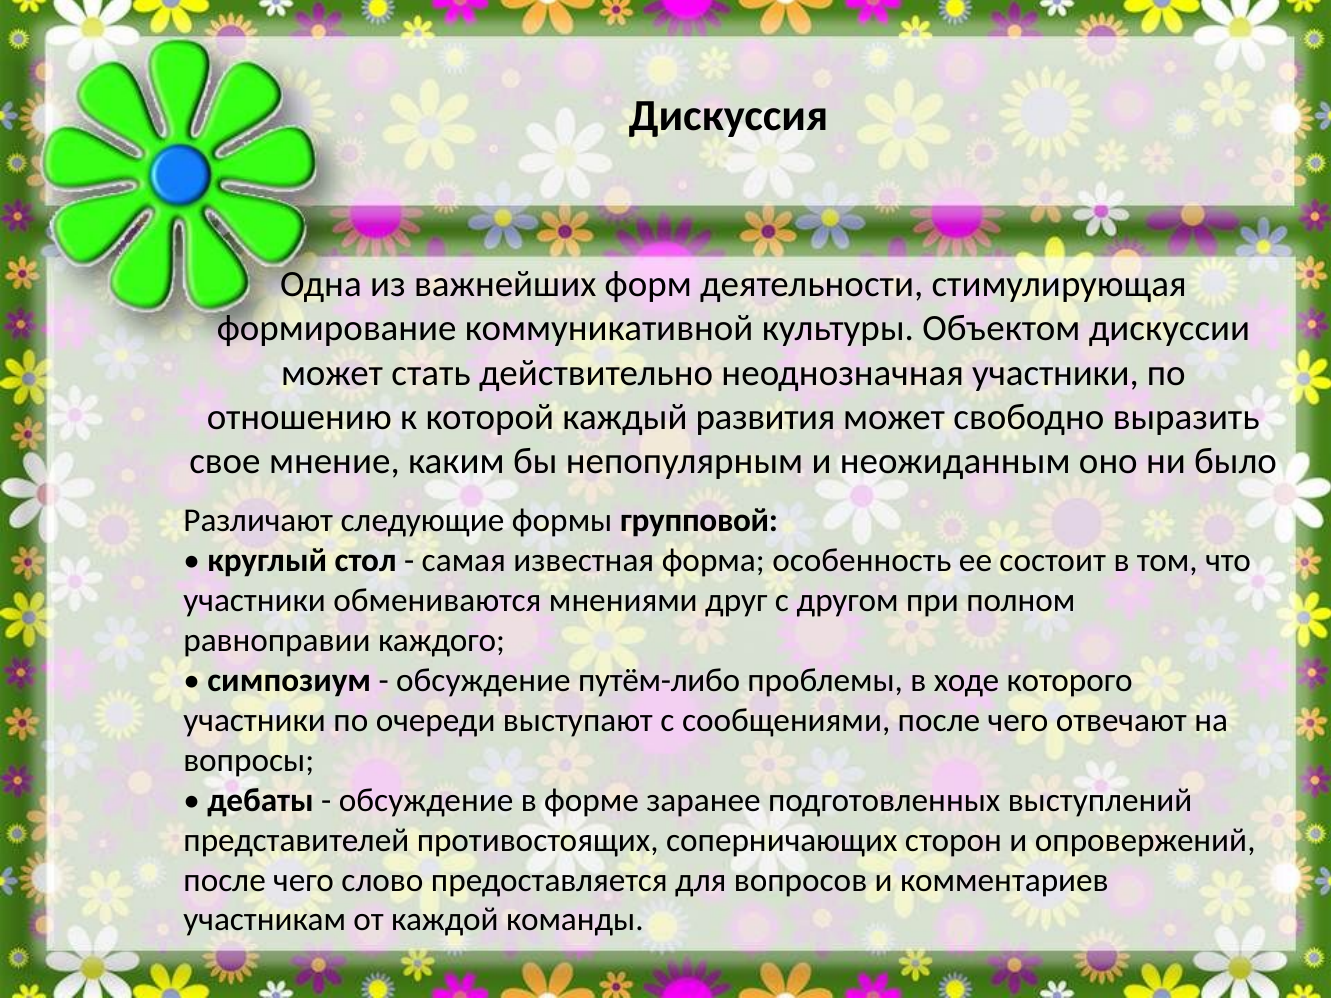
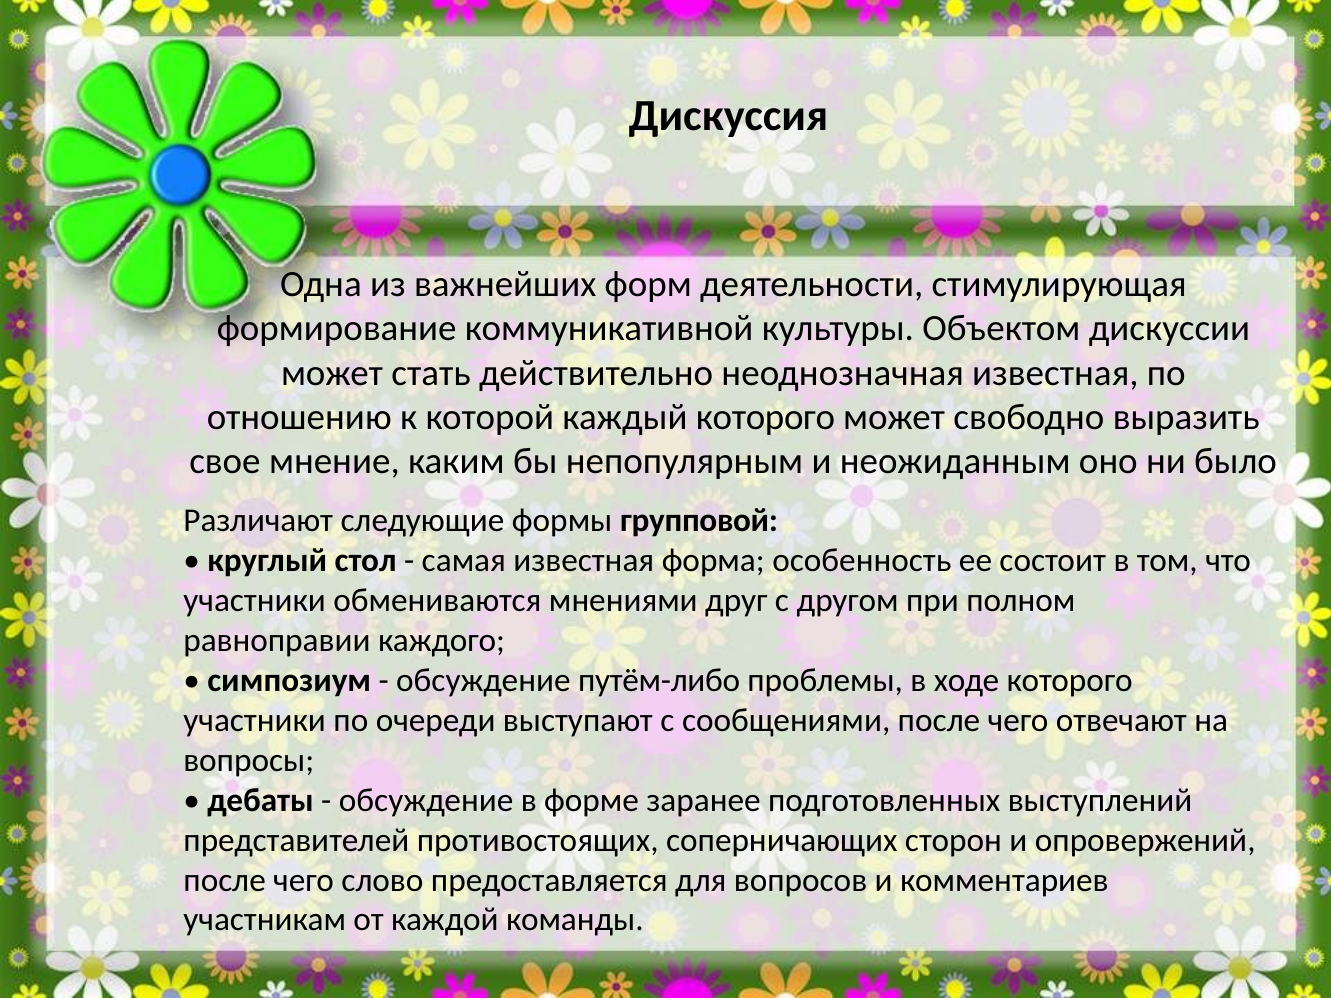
неоднозначная участники: участники -> известная (1055, 373)
каждый развития: развития -> которого (766, 417)
